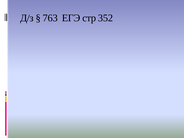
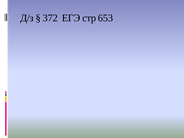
763: 763 -> 372 (50, 18)
352: 352 -> 653 (106, 18)
